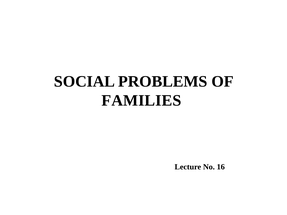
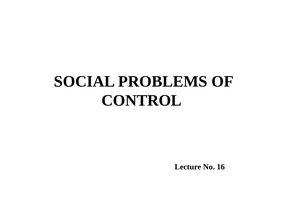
FAMILIES: FAMILIES -> CONTROL (142, 101)
